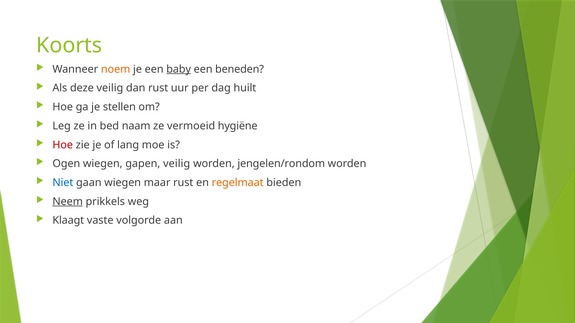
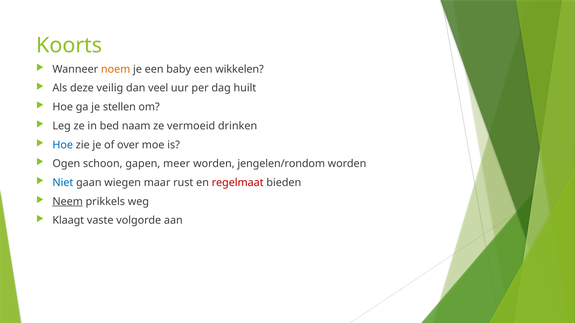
baby underline: present -> none (179, 69)
beneden: beneden -> wikkelen (240, 69)
dan rust: rust -> veel (158, 88)
hygiëne: hygiëne -> drinken (238, 126)
Hoe colour: red -> blue (63, 145)
lang: lang -> over (128, 145)
Ogen wiegen: wiegen -> schoon (103, 164)
gapen veilig: veilig -> meer (177, 164)
regelmaat colour: orange -> red (238, 183)
